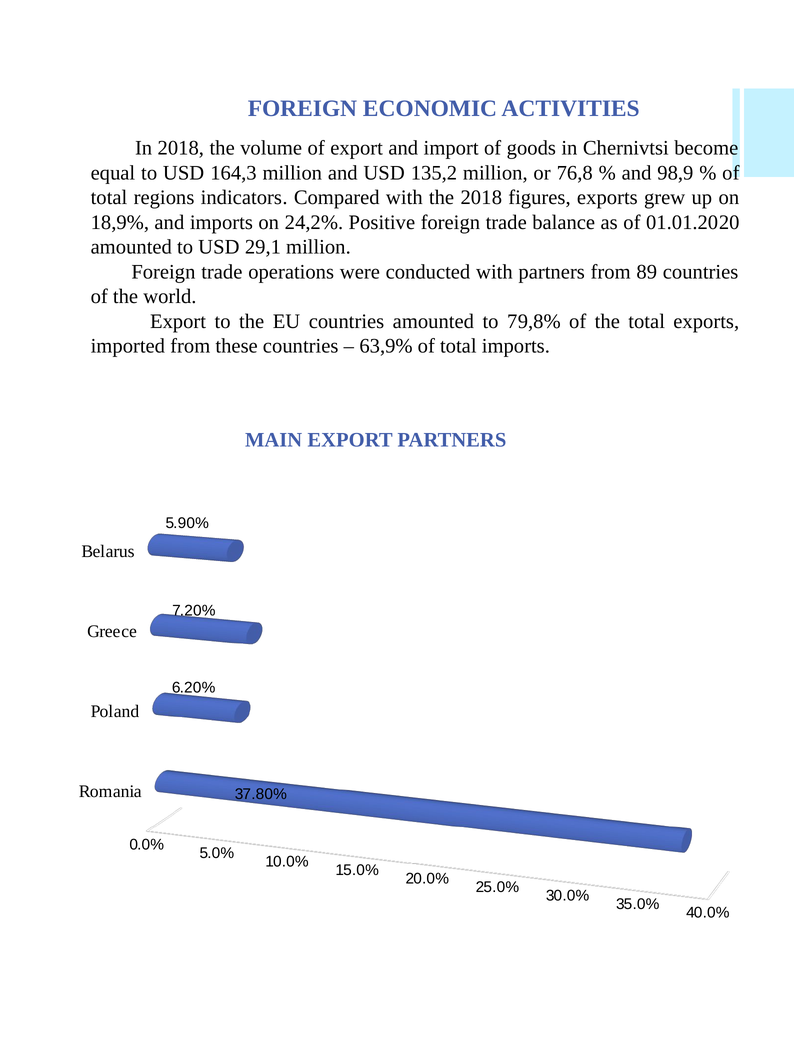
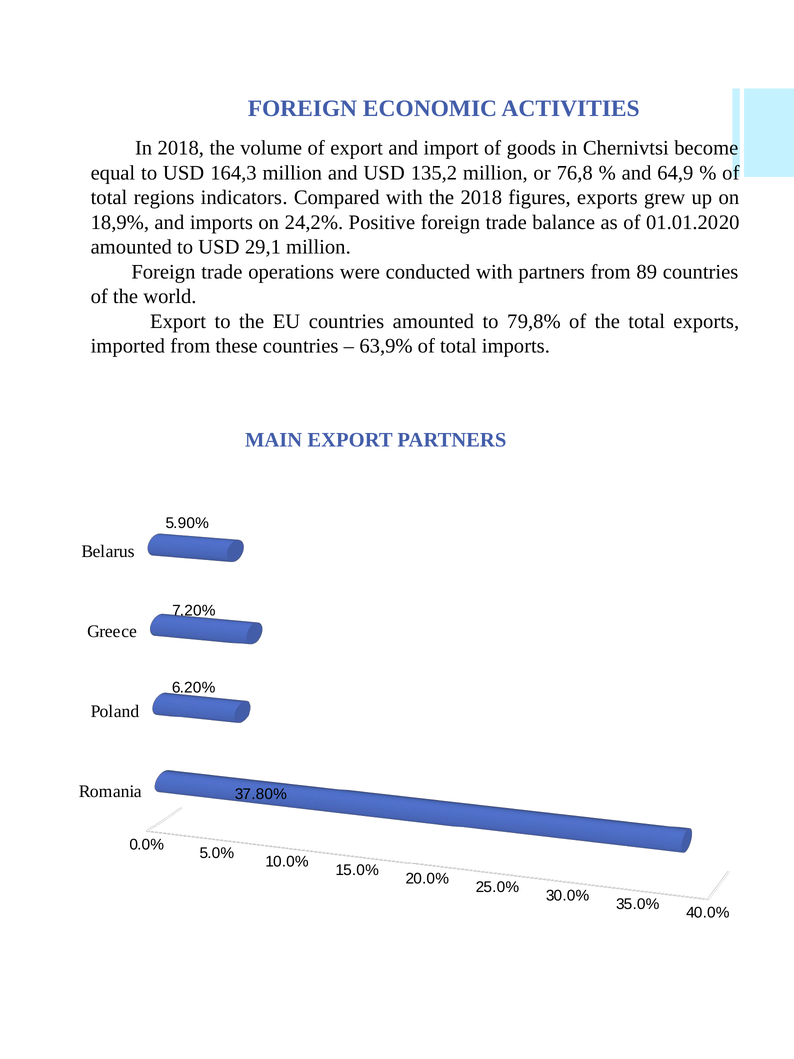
98,9: 98,9 -> 64,9 (675, 173)
